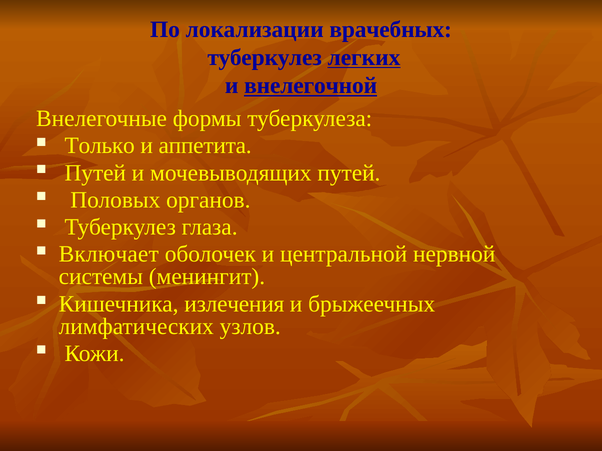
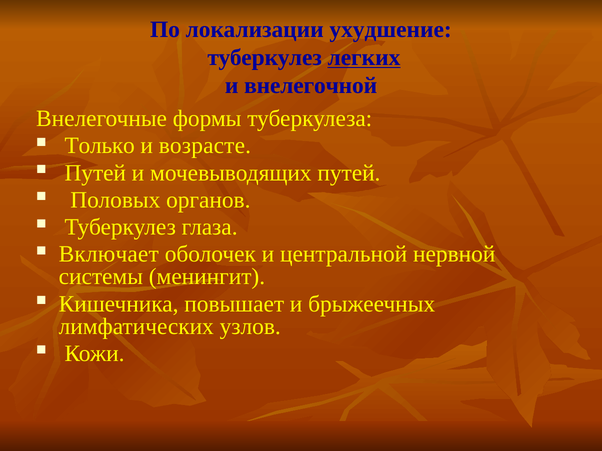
врачебных: врачебных -> ухудшение (391, 29)
внелегочной underline: present -> none (311, 86)
аппетита: аппетита -> возрасте (205, 146)
излечения: излечения -> повышает (234, 304)
